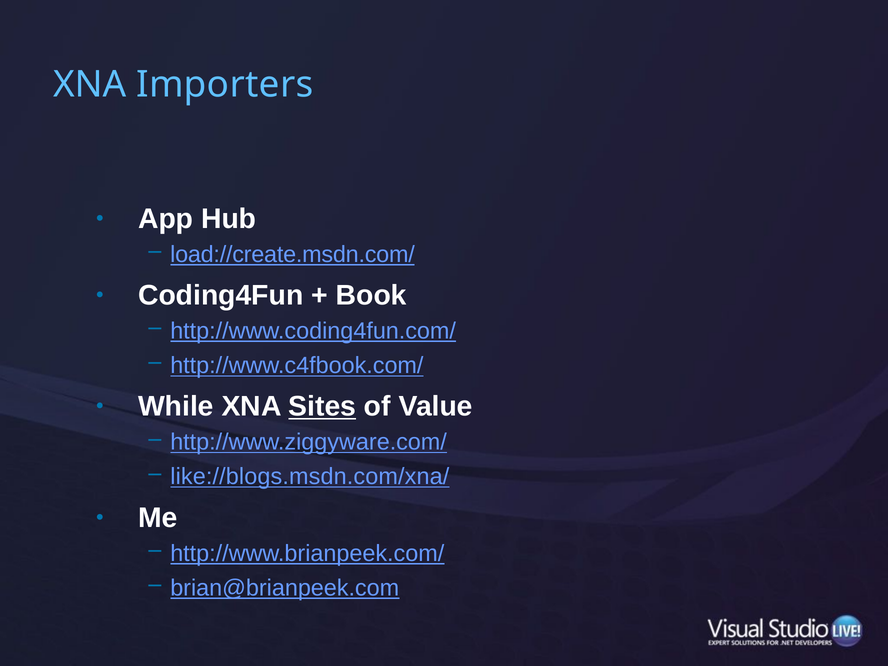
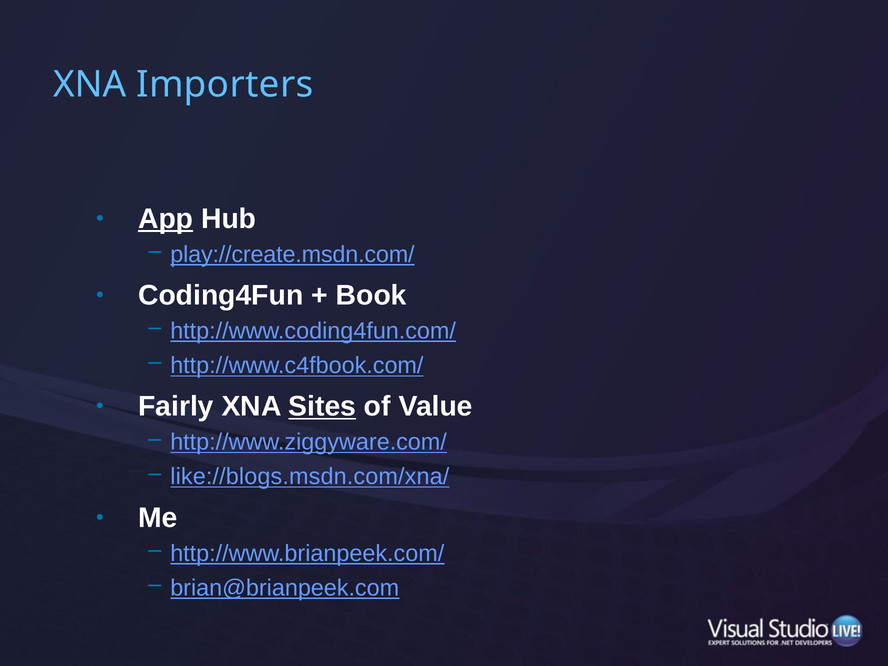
App underline: none -> present (166, 219)
load://create.msdn.com/: load://create.msdn.com/ -> play://create.msdn.com/ (292, 254)
While: While -> Fairly (176, 407)
